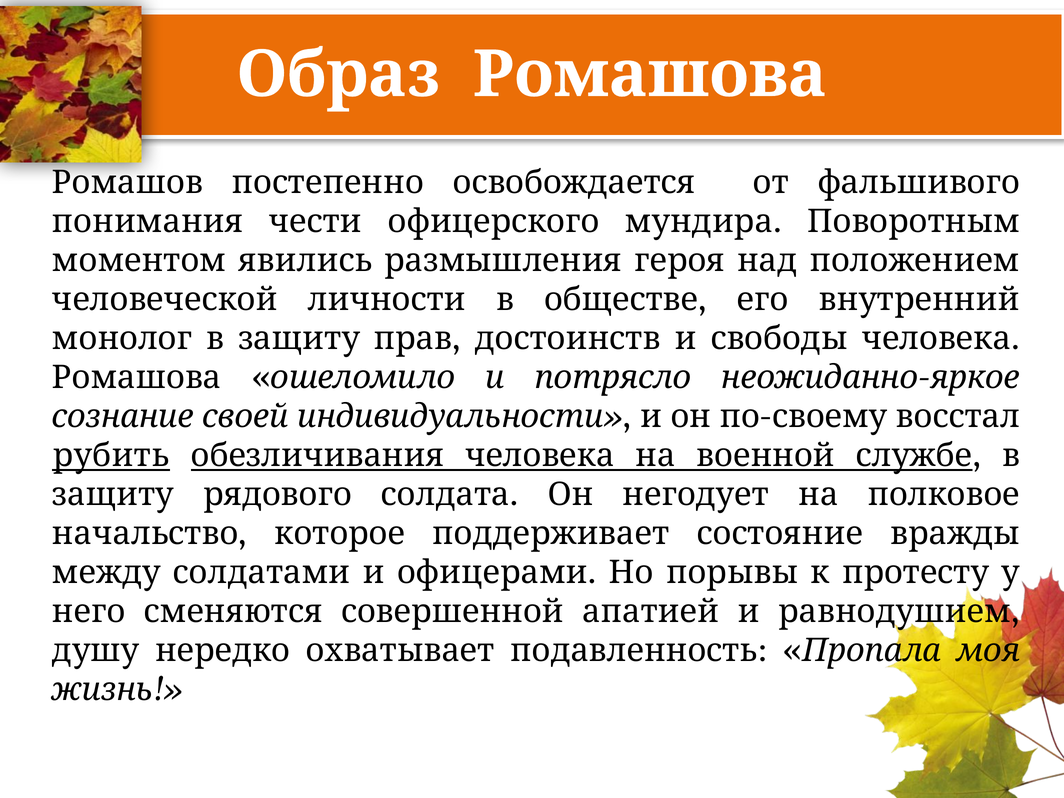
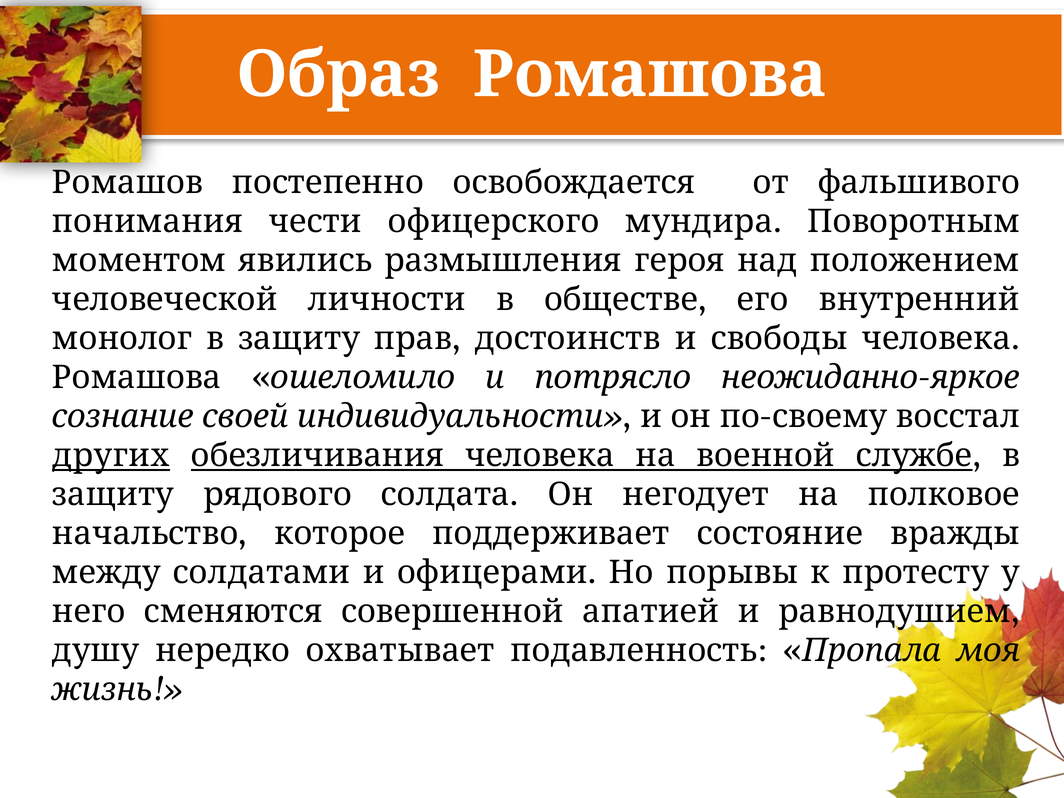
рубить: рубить -> других (111, 455)
